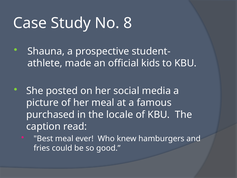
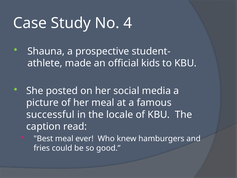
8: 8 -> 4 (128, 23)
purchased: purchased -> successful (50, 114)
